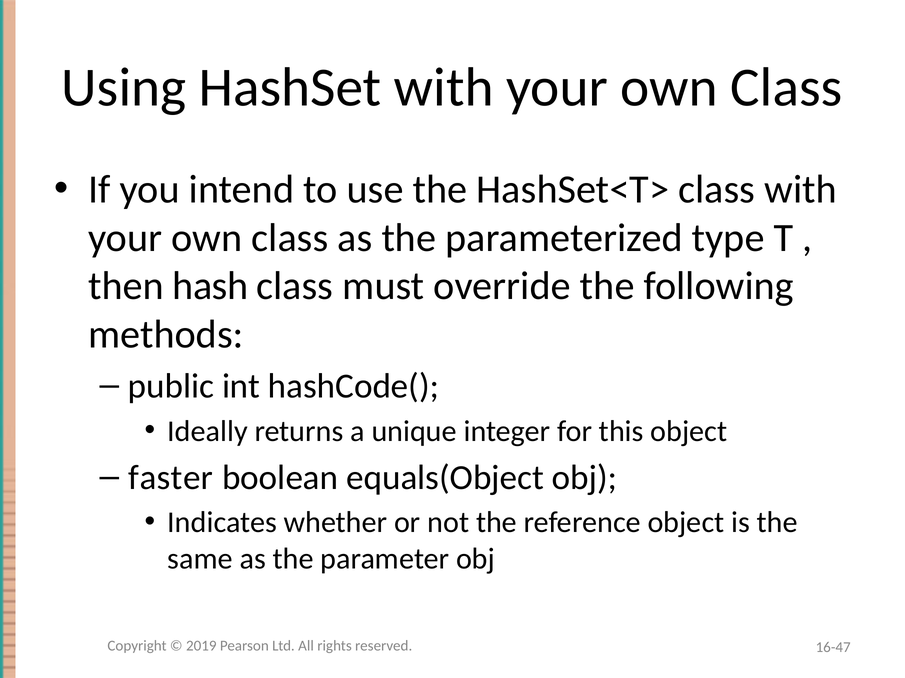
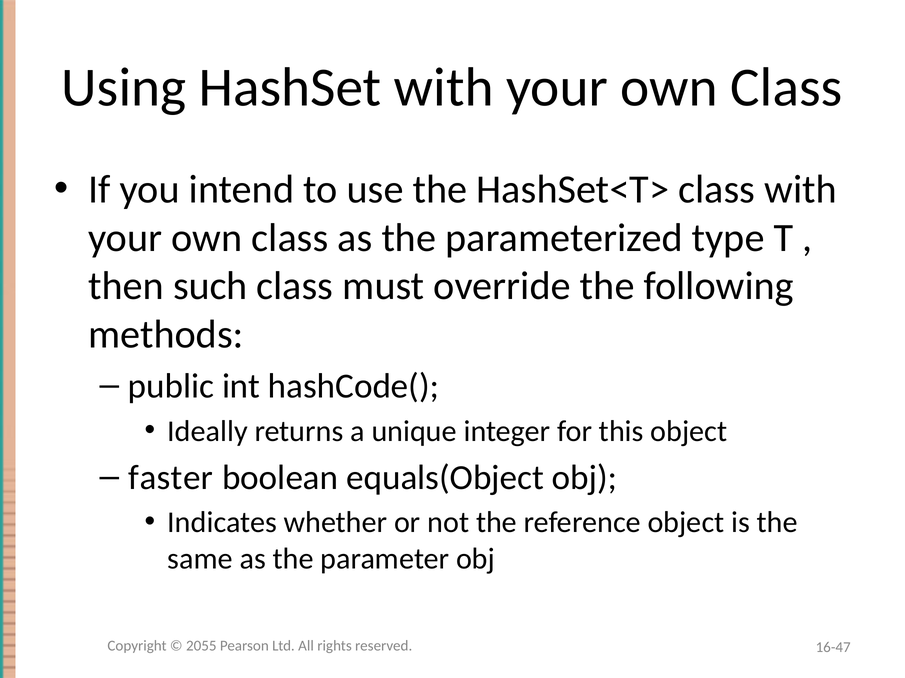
hash: hash -> such (210, 286)
2019: 2019 -> 2055 (201, 647)
